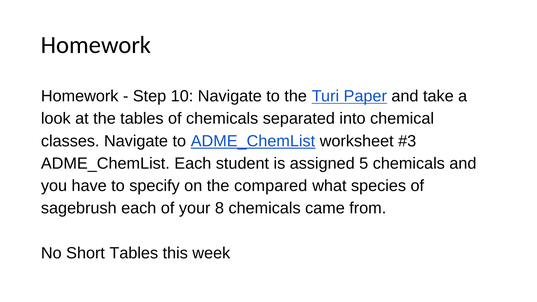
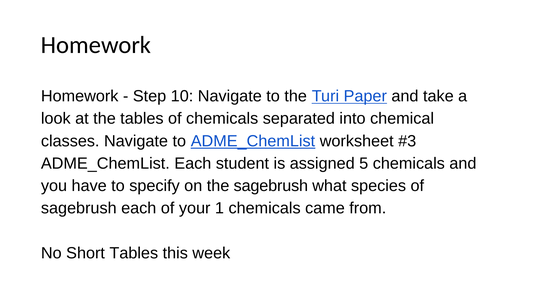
the compared: compared -> sagebrush (271, 186)
8: 8 -> 1 (219, 208)
